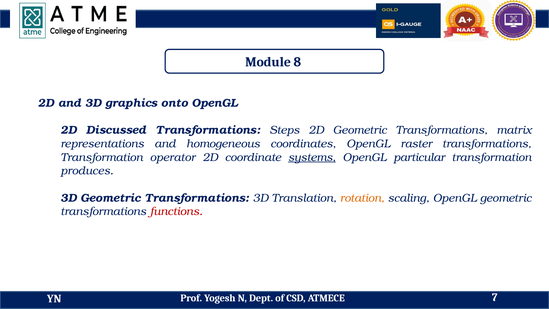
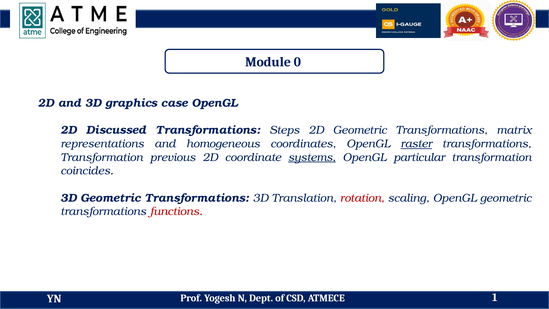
8: 8 -> 0 (297, 62)
onto: onto -> case (175, 103)
raster underline: none -> present (416, 144)
operator: operator -> previous (173, 157)
produces: produces -> coincides (87, 171)
rotation colour: orange -> red (362, 198)
7: 7 -> 1 (495, 297)
